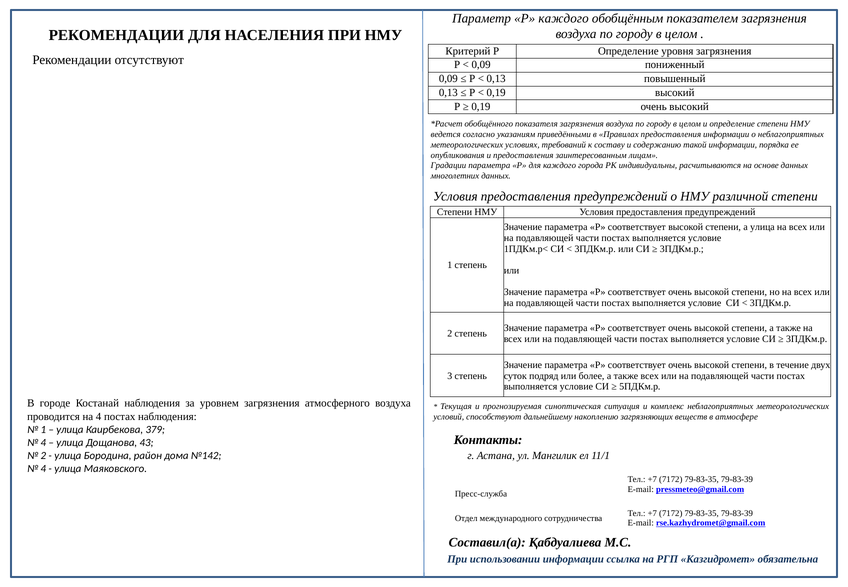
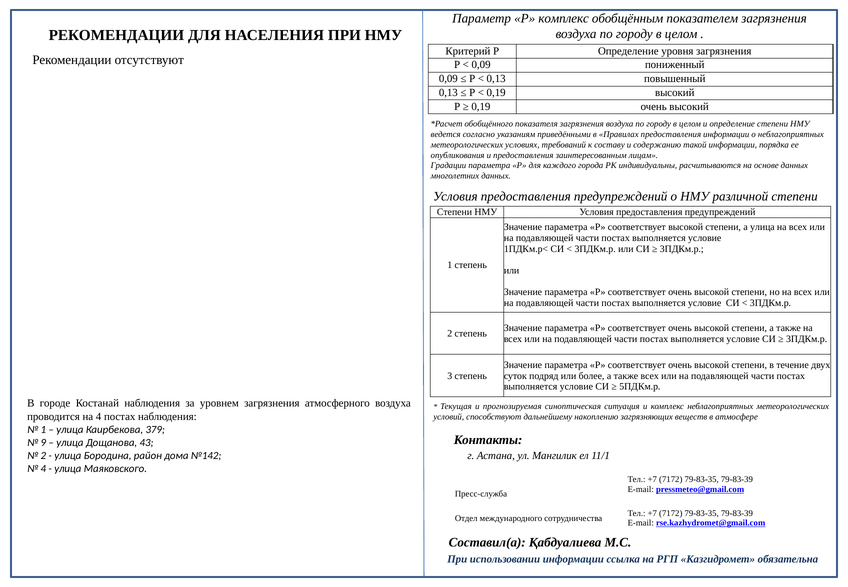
Р каждого: каждого -> комплекс (564, 18)
4: 4 -> 9 (43, 443)
